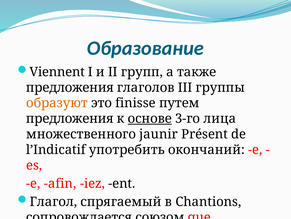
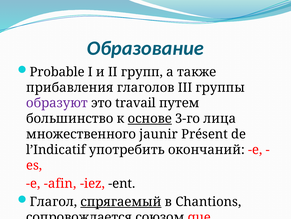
Viennent: Viennent -> Probable (57, 72)
предложения: предложения -> прибавления (70, 87)
образуют colour: orange -> purple (57, 103)
finisse: finisse -> travail (136, 103)
предложения: предложения -> большинство (70, 118)
спрягаемый underline: none -> present (121, 201)
